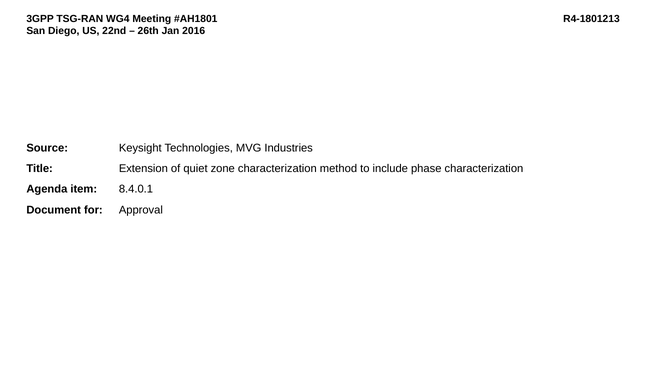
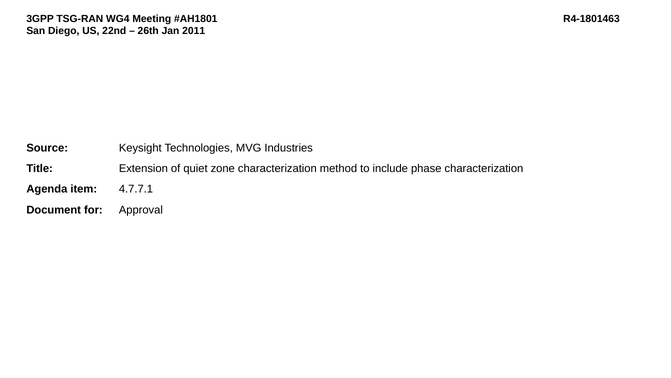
R4-1801213: R4-1801213 -> R4-1801463 (591, 19)
2016: 2016 -> 2011 (194, 31)
8.4.0.1: 8.4.0.1 -> 4.7.7.1 (136, 189)
